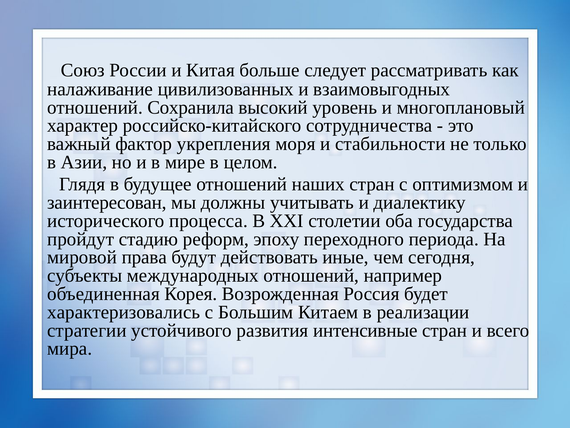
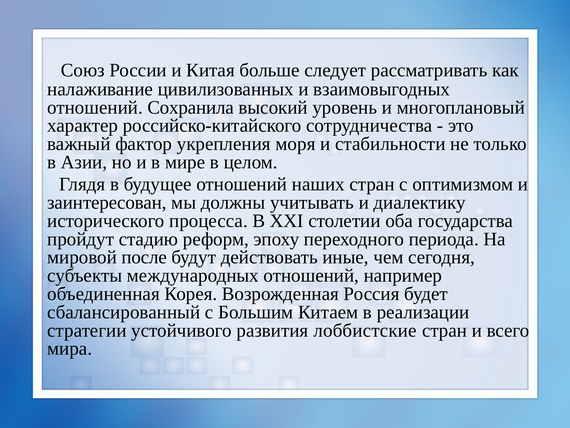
права: права -> после (144, 257)
характеризовались: характеризовались -> сбалансированный (124, 312)
интенсивные: интенсивные -> лоббистские (365, 330)
